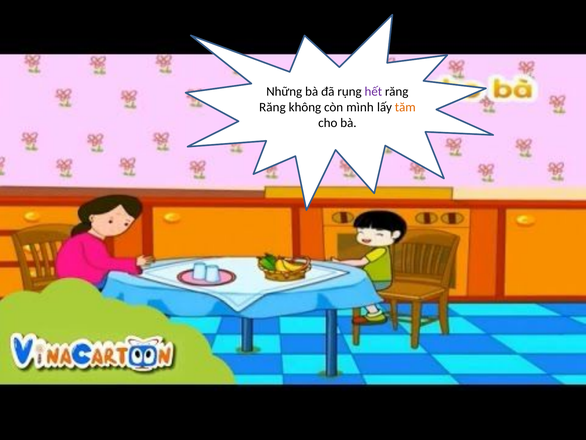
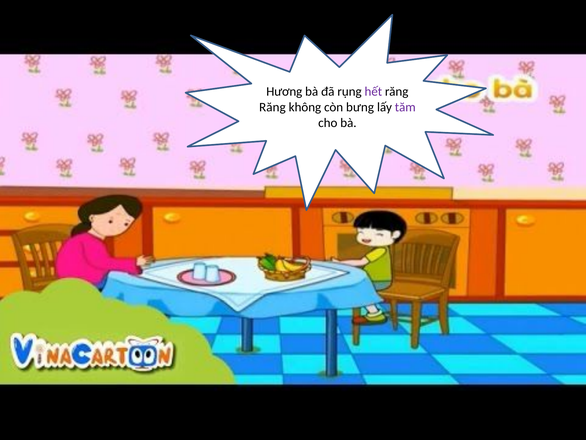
Những: Những -> Hương (284, 92)
mình: mình -> bưng (360, 107)
tăm colour: orange -> purple (405, 107)
